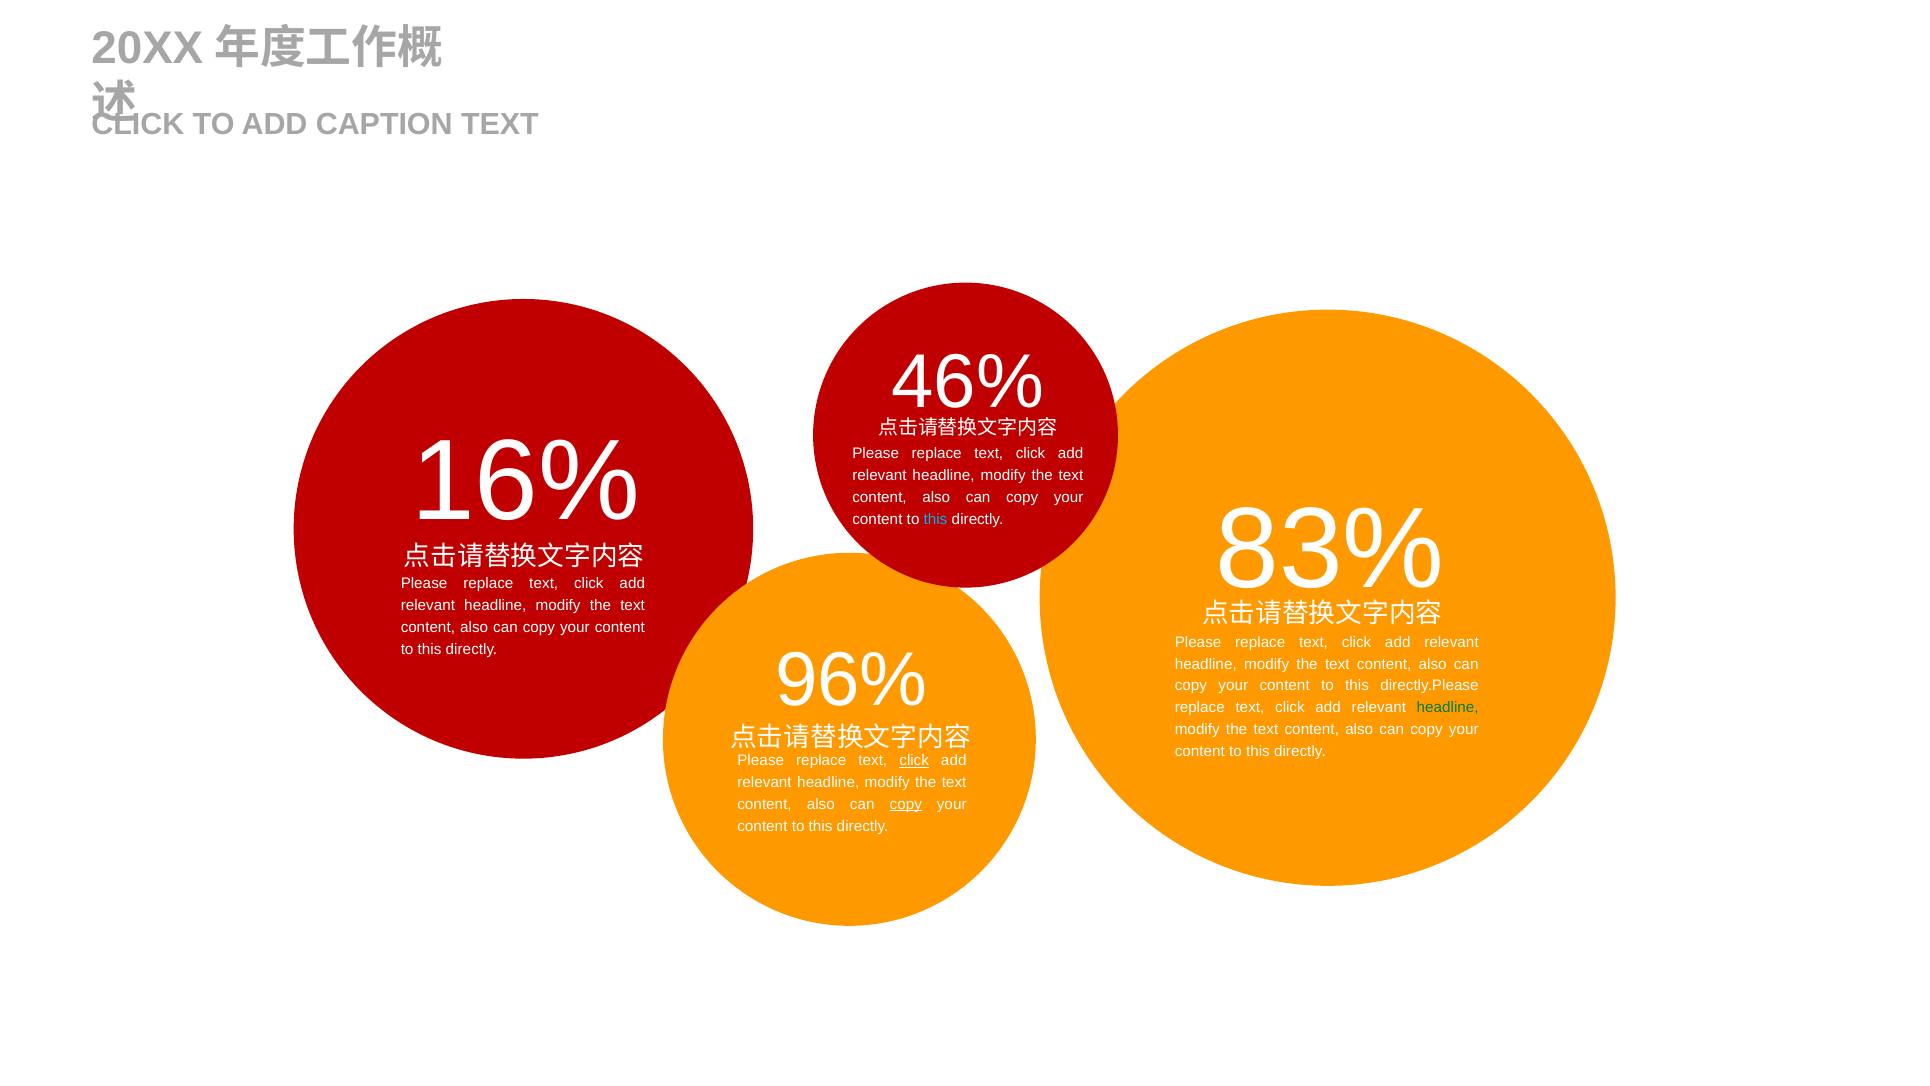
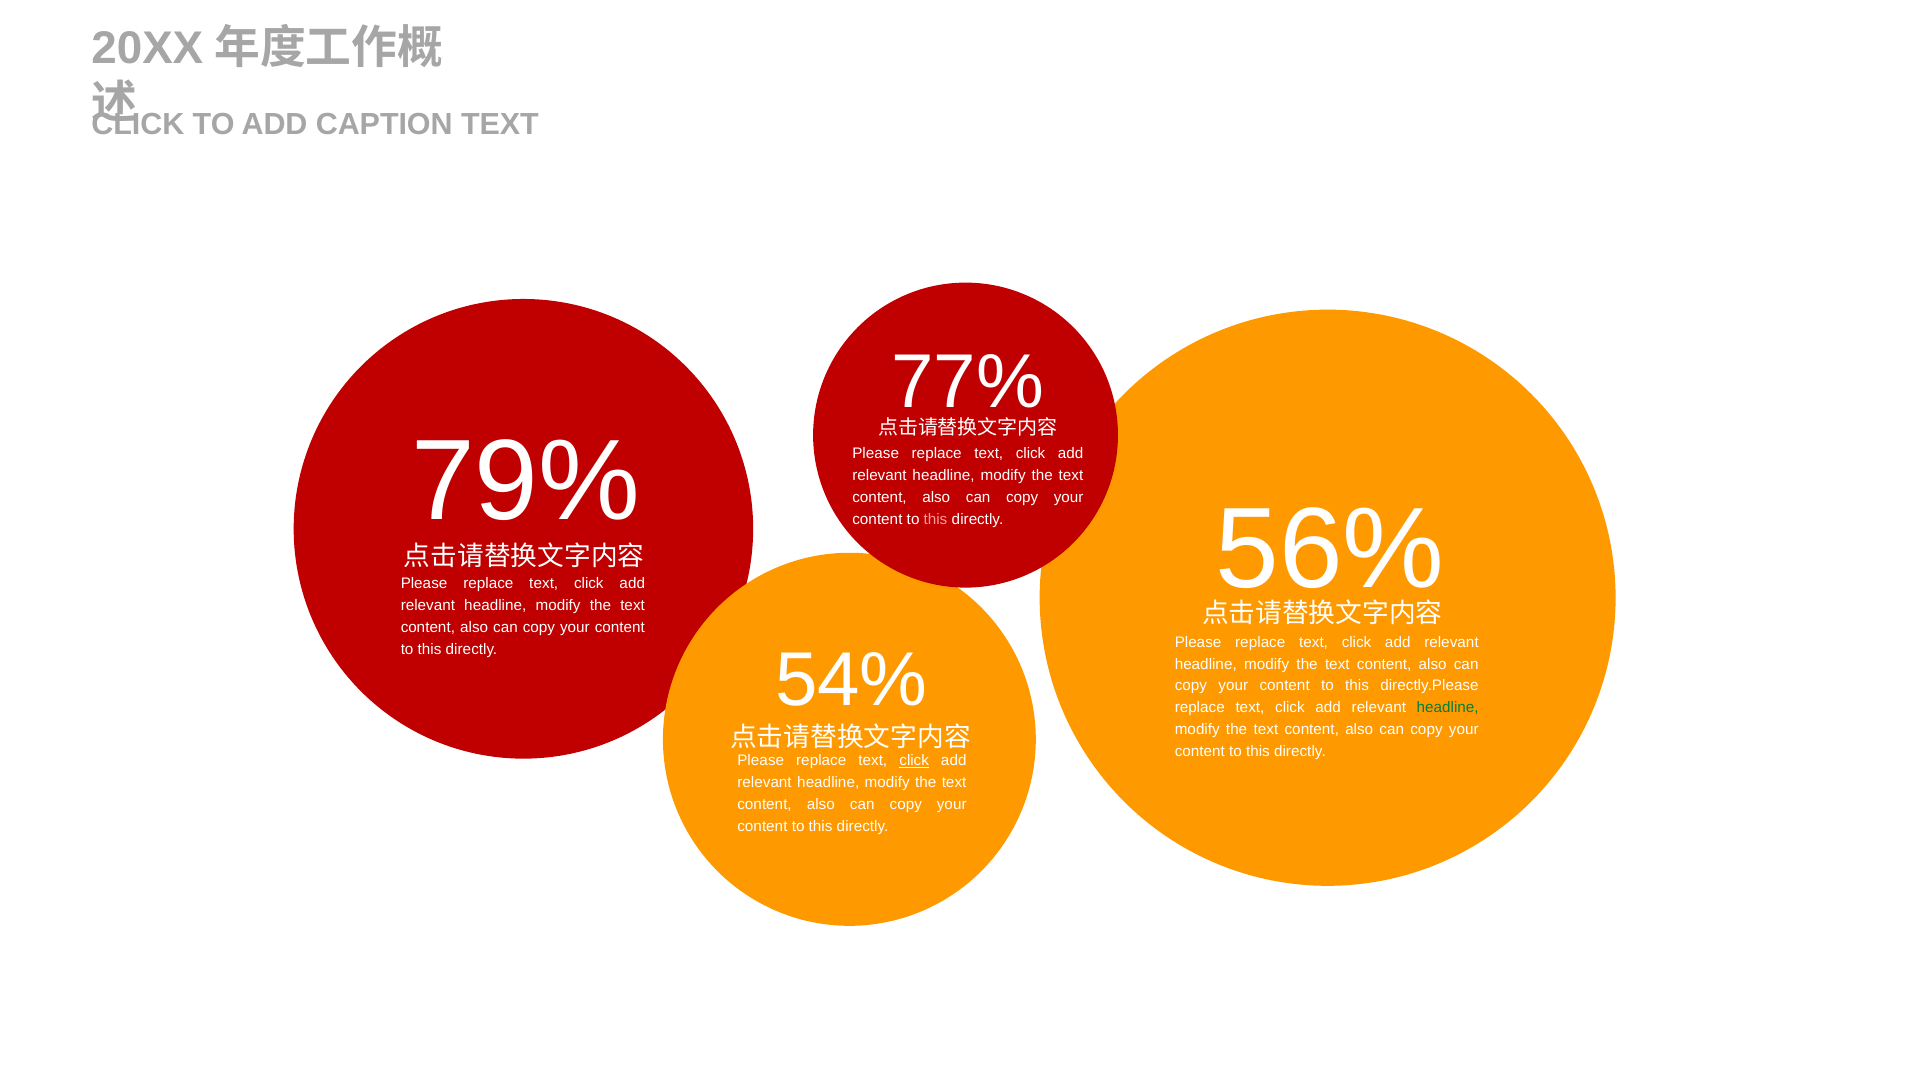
46%: 46% -> 77% (968, 382)
16%: 16% -> 79% (526, 482)
83%: 83% -> 56% (1330, 549)
this colour: light blue -> pink (935, 519)
96%: 96% -> 54% (851, 680)
copy underline: present -> none (906, 804)
